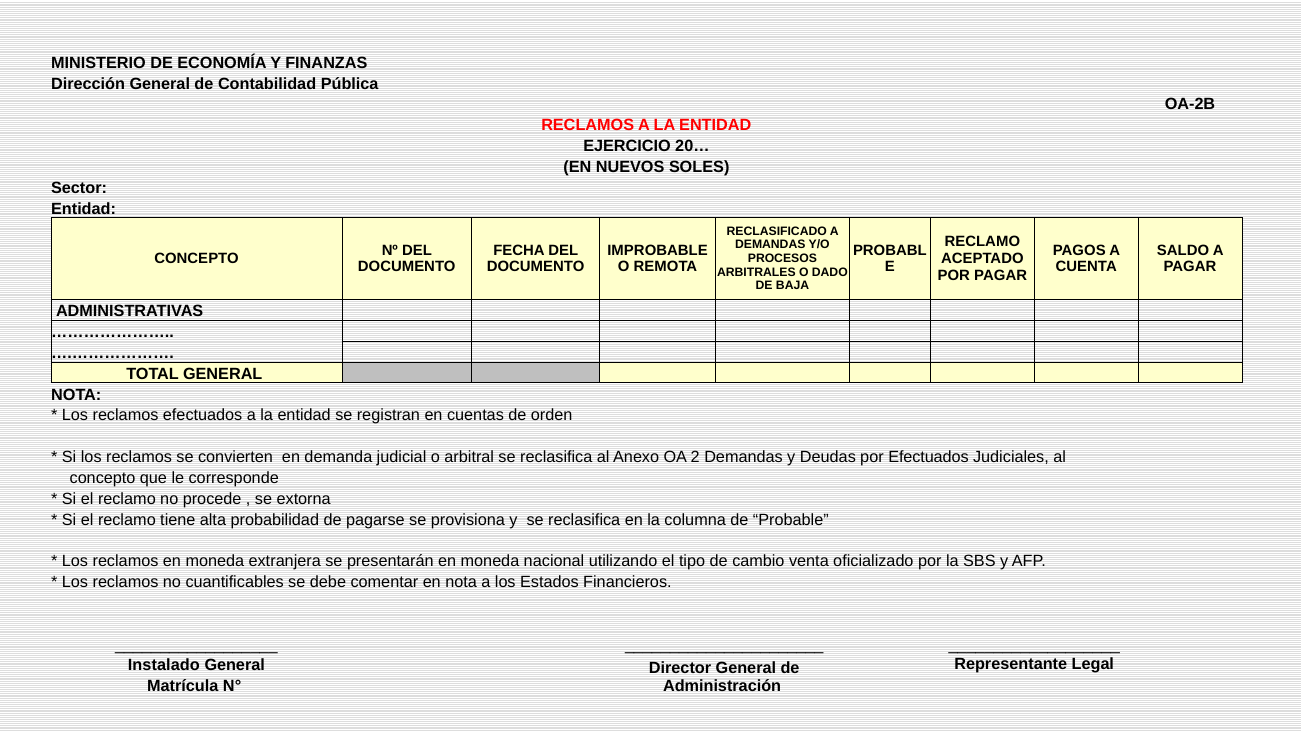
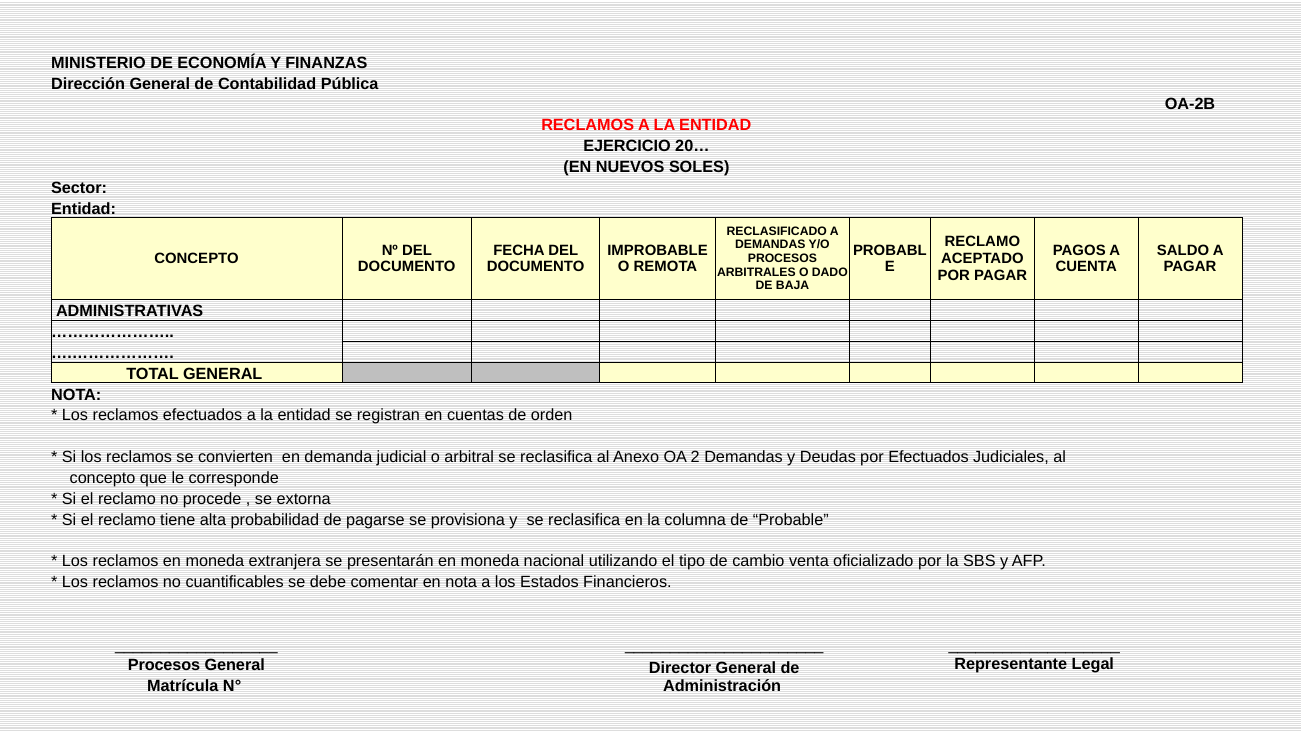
Instalado: Instalado -> Procesos (164, 665)
